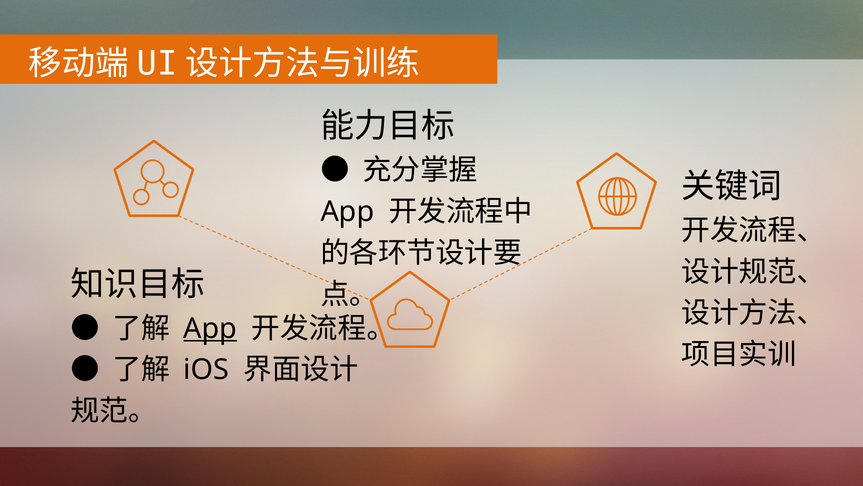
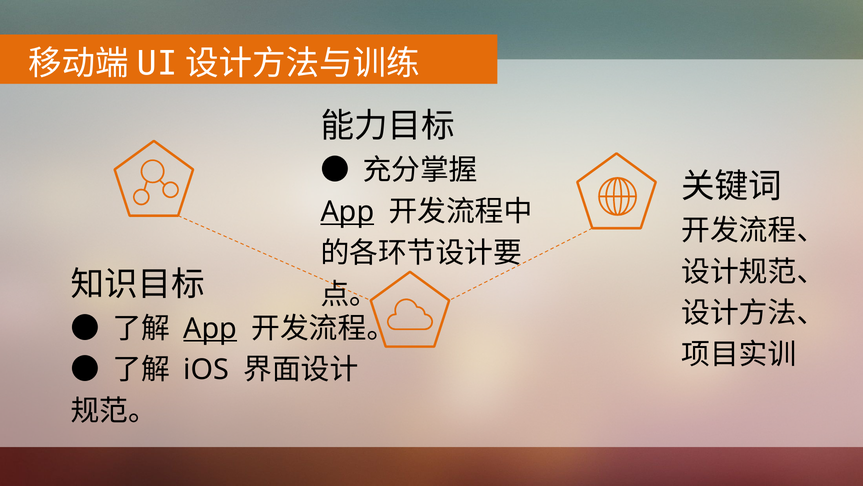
App underline: none -> present (347, 212)
